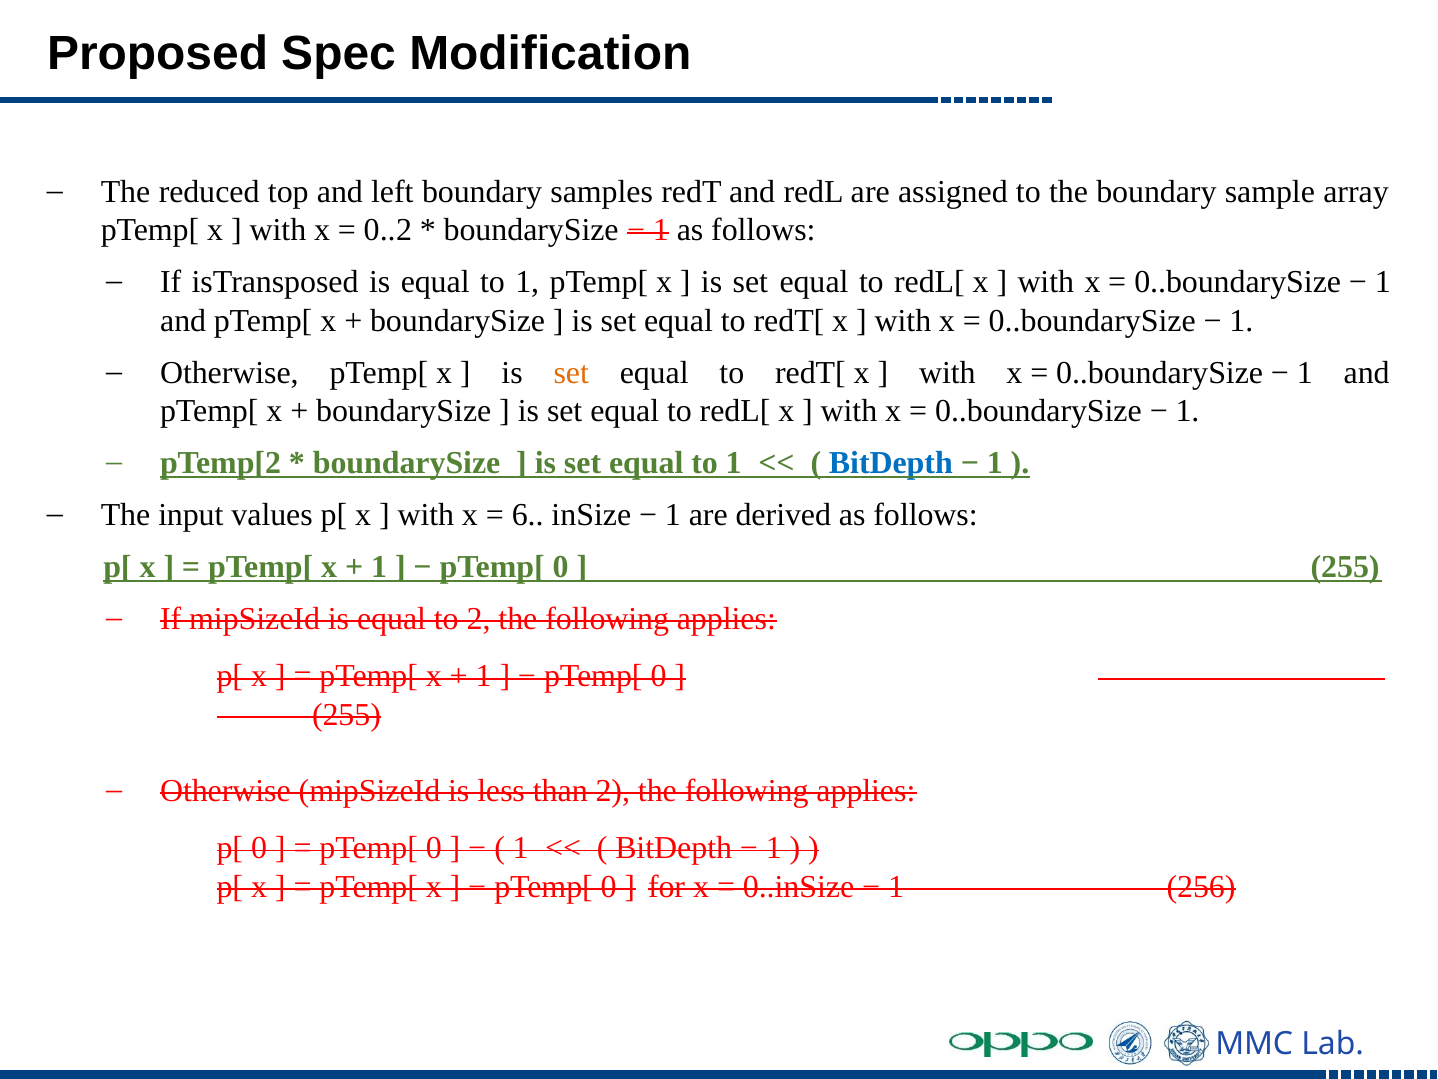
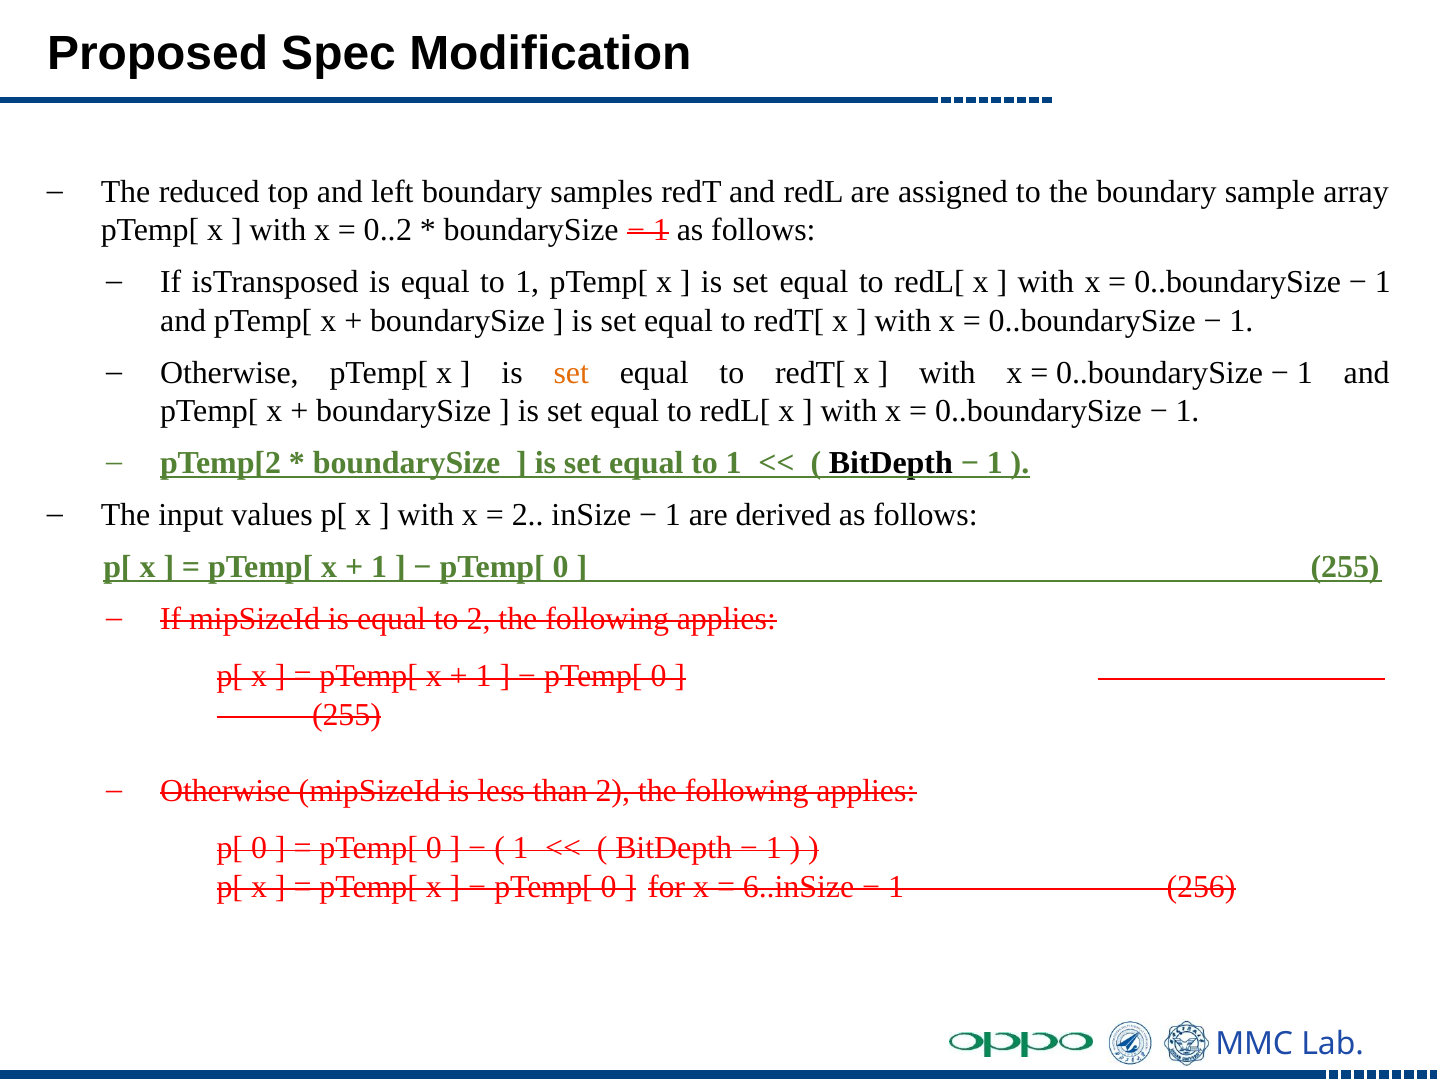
BitDepth colour: blue -> black (891, 463)
6: 6 -> 2 (528, 515)
0..inSize: 0..inSize -> 6..inSize (799, 886)
